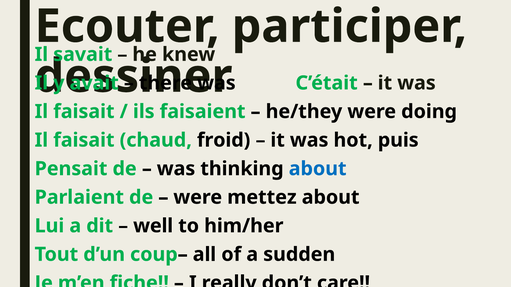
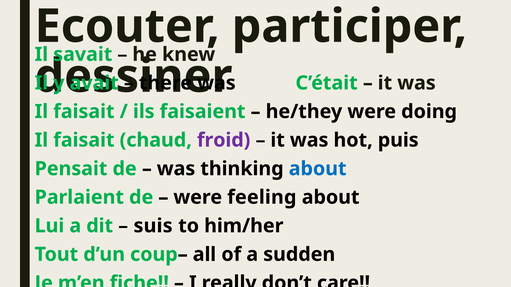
froid colour: black -> purple (224, 140)
mettez: mettez -> feeling (262, 198)
well: well -> suis (153, 226)
